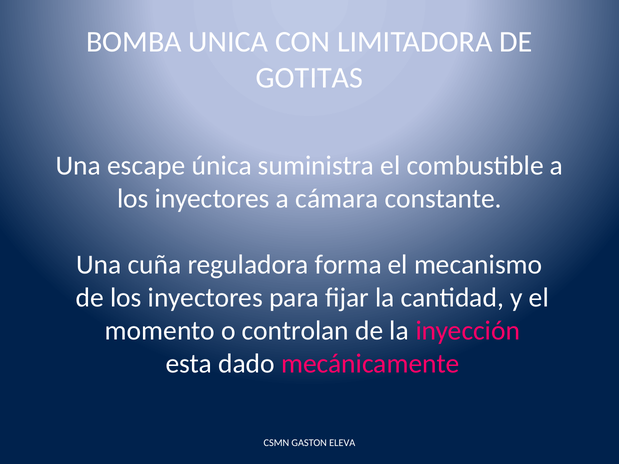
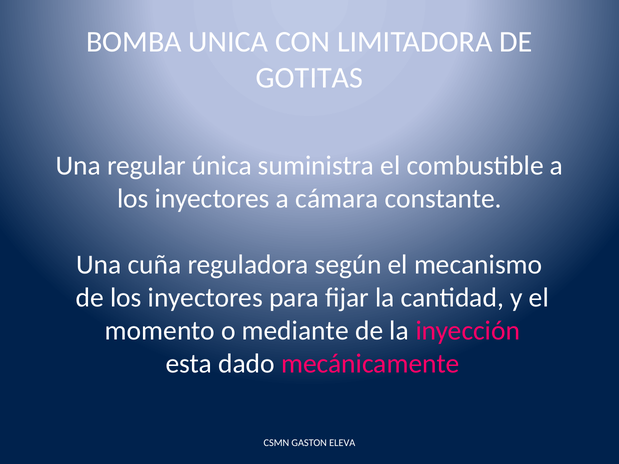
escape: escape -> regular (146, 166)
forma: forma -> según (348, 265)
controlan: controlan -> mediante (295, 331)
